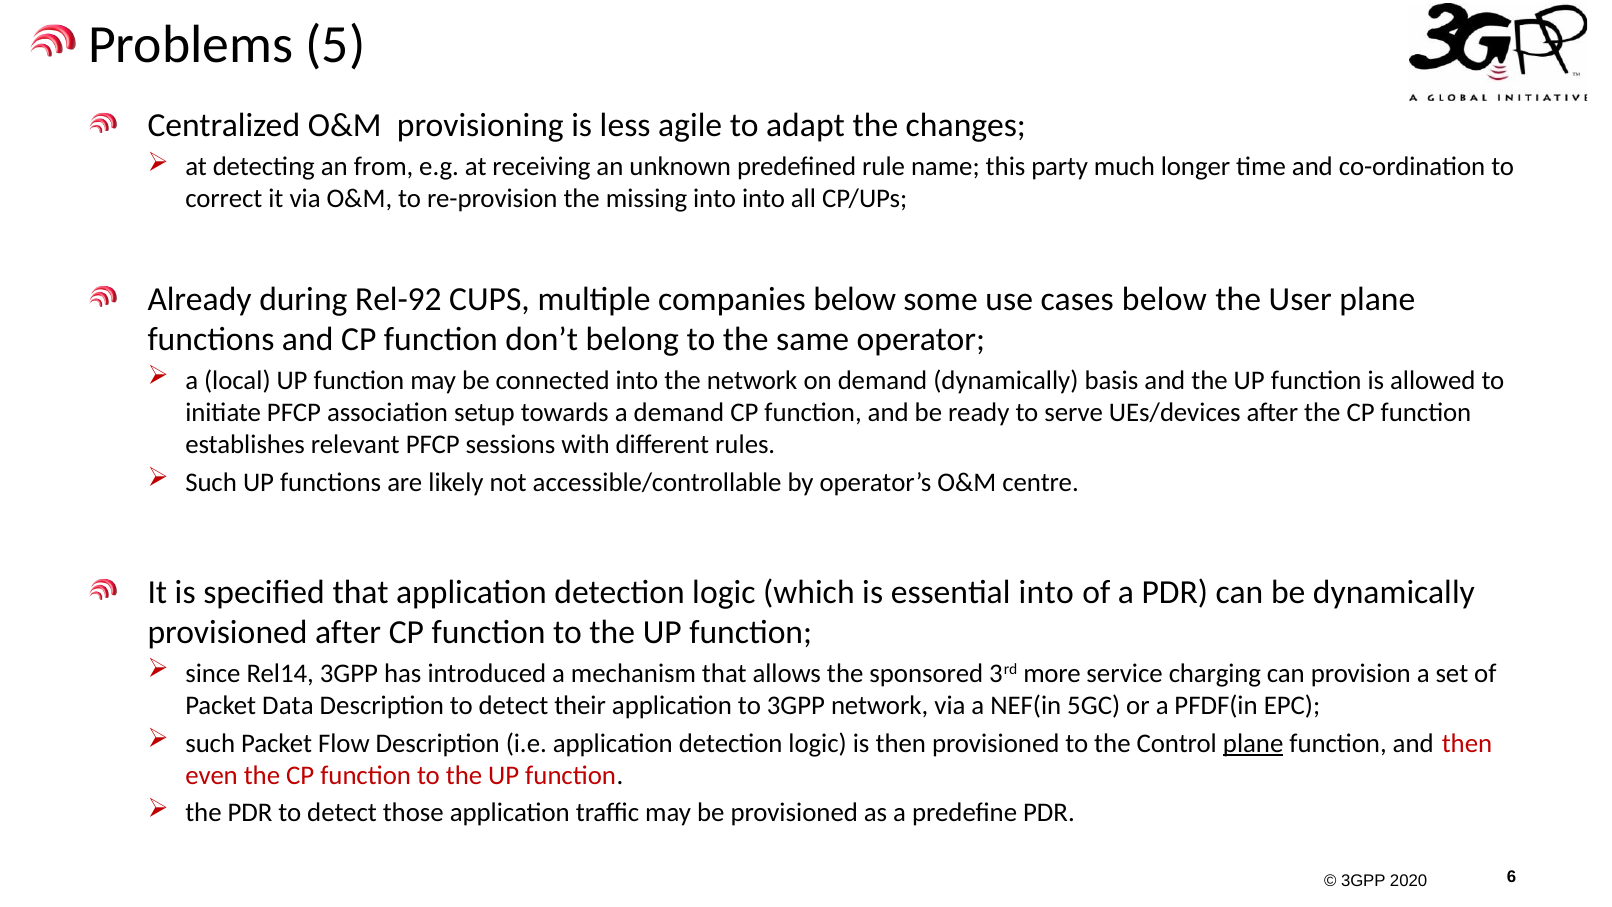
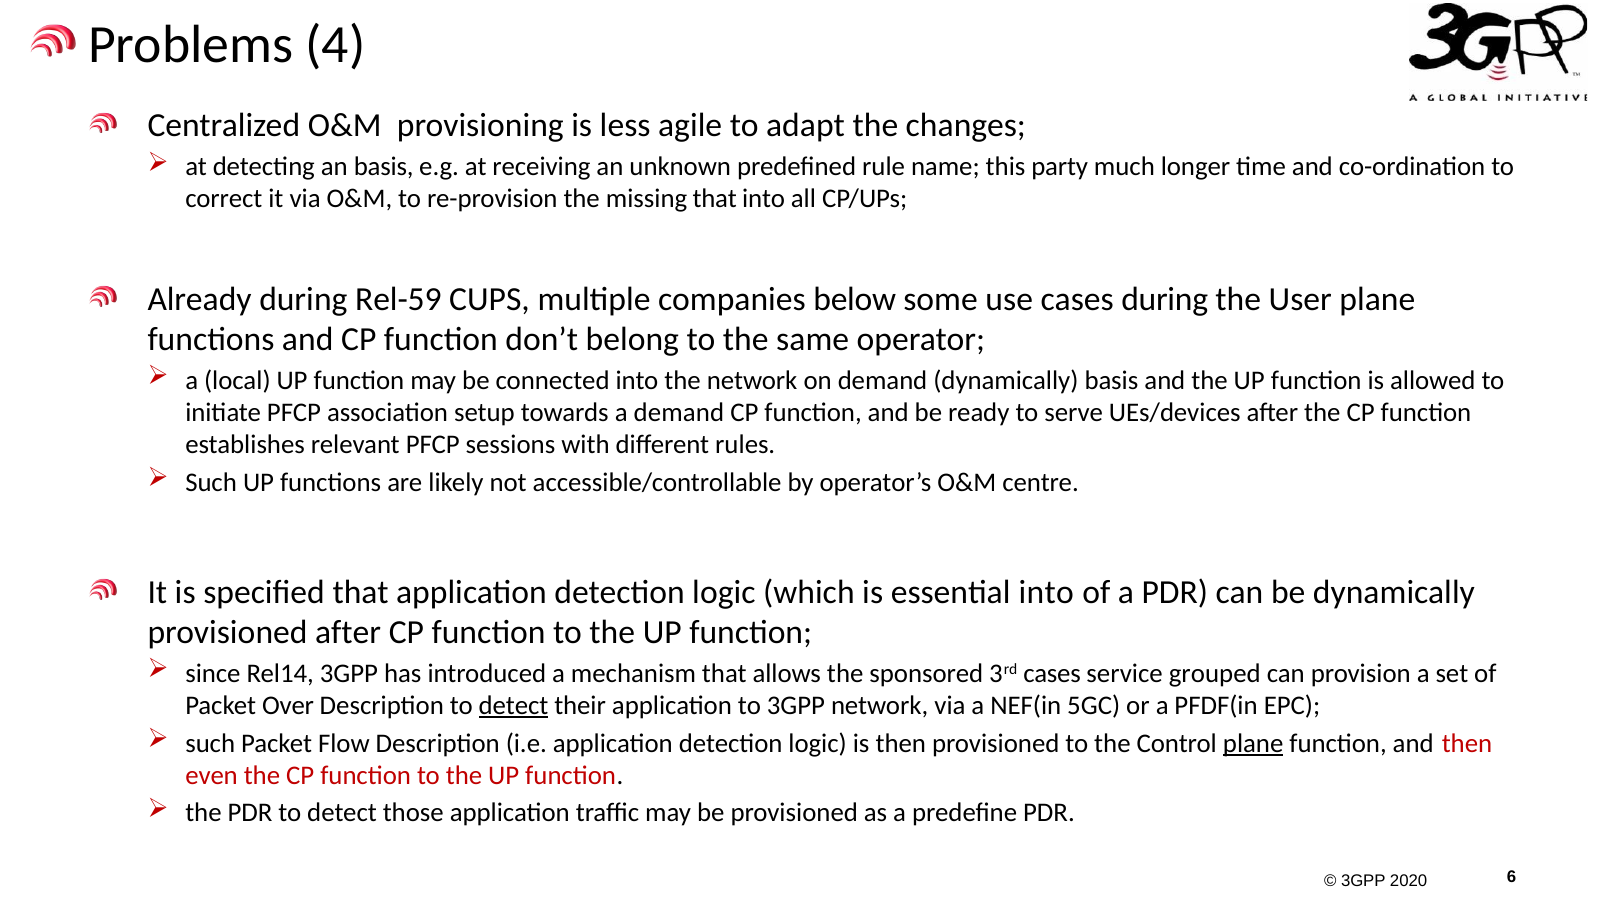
5: 5 -> 4 (335, 45)
an from: from -> basis (384, 167)
missing into: into -> that (715, 199)
Rel-92: Rel-92 -> Rel-59 (398, 299)
cases below: below -> during (1165, 299)
3rd more: more -> cases (1052, 673)
charging: charging -> grouped (1215, 673)
Data: Data -> Over (288, 705)
detect underline: none -> present (513, 705)
